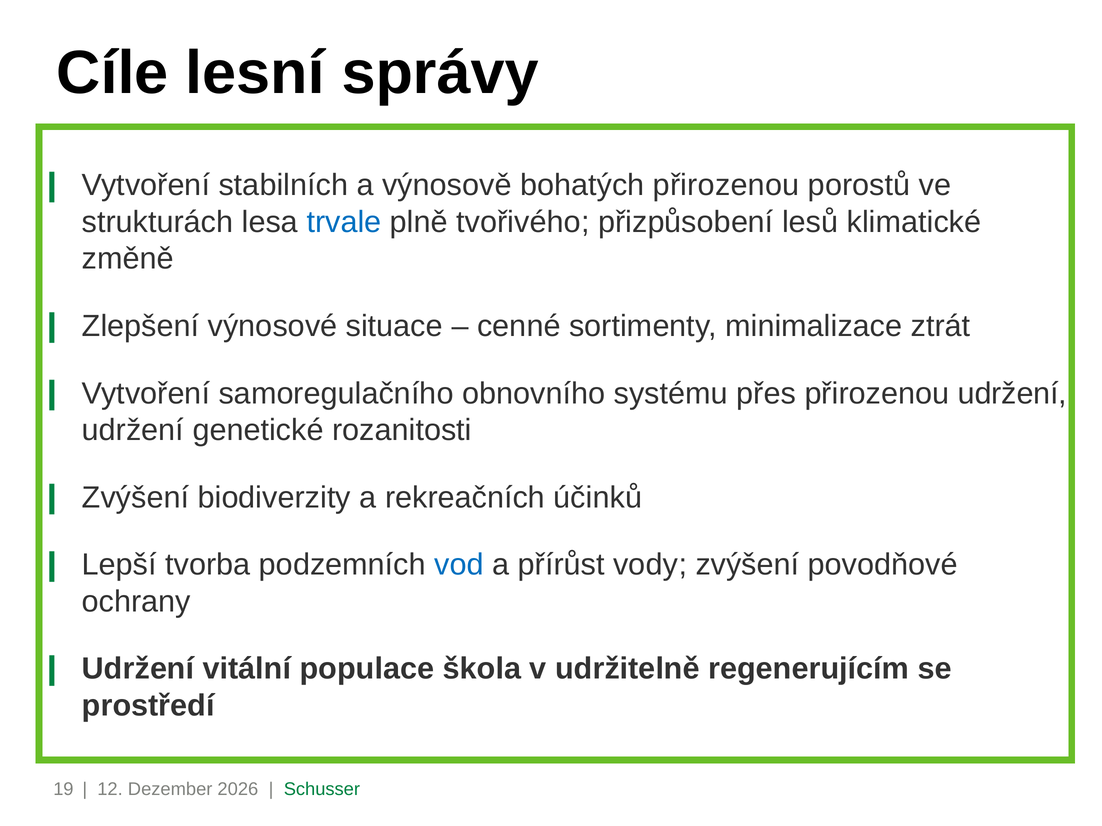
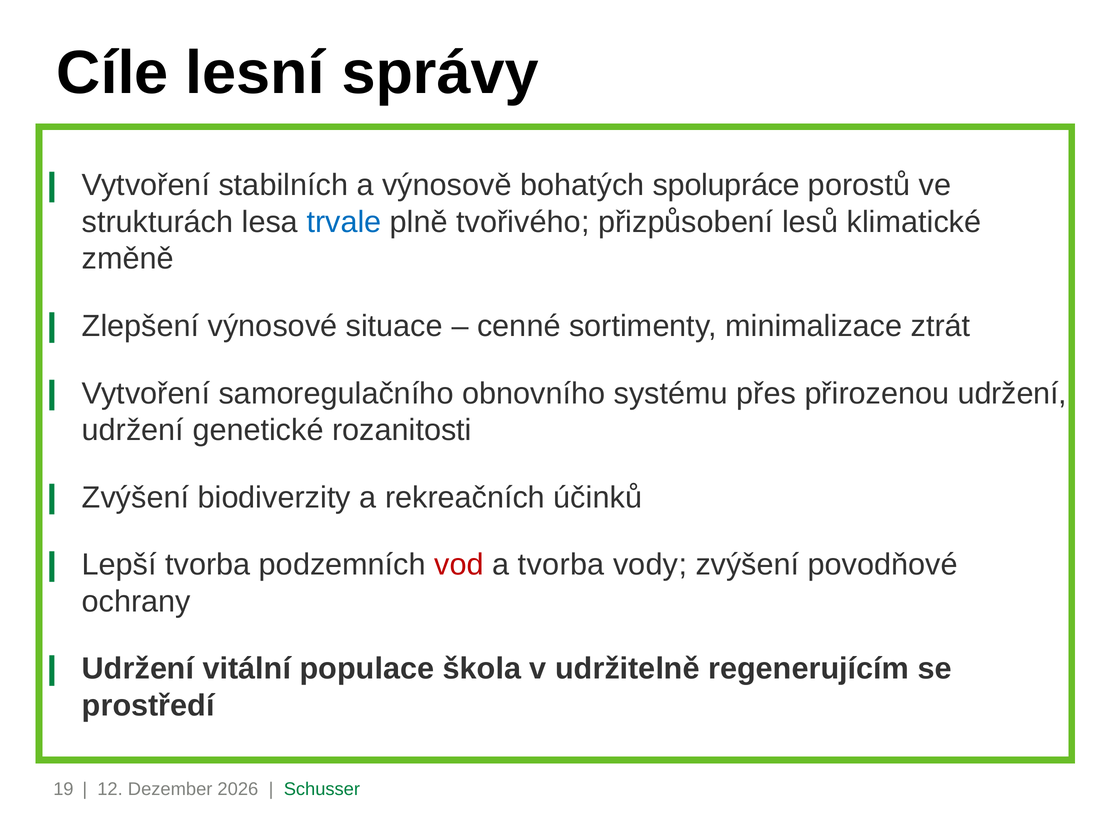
bohatých přirozenou: přirozenou -> spolupráce (726, 185)
vod colour: blue -> red (459, 565)
a přírůst: přírůst -> tvorba (561, 565)
